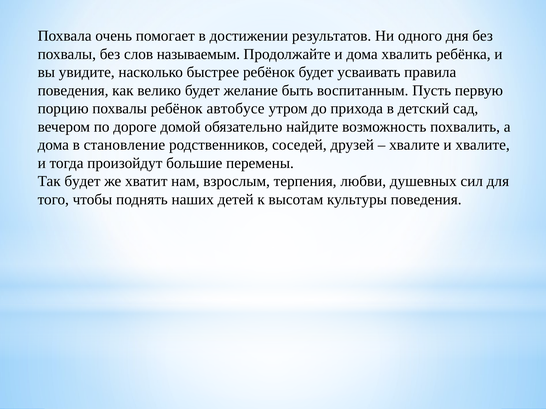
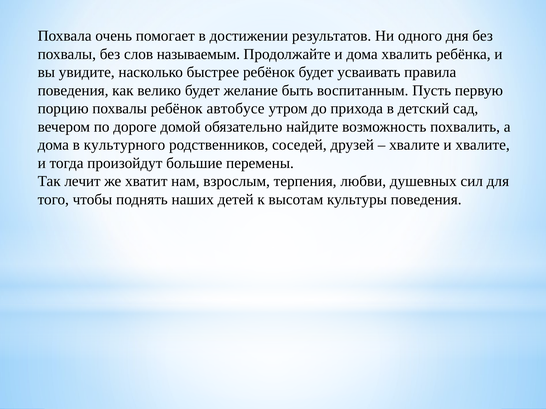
становление: становление -> культурного (124, 145)
Так будет: будет -> лечит (83, 182)
